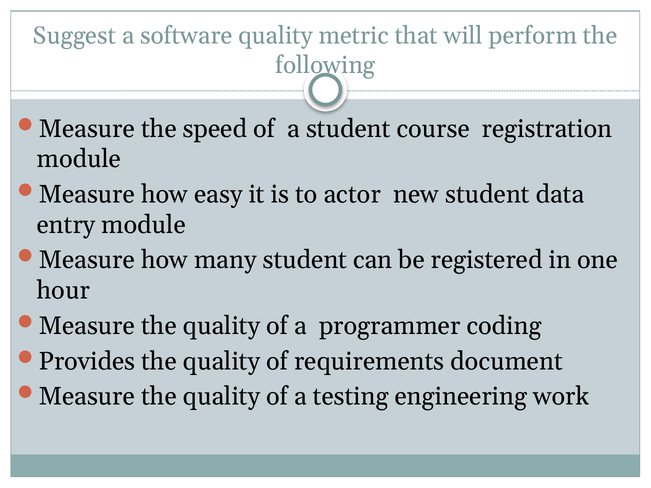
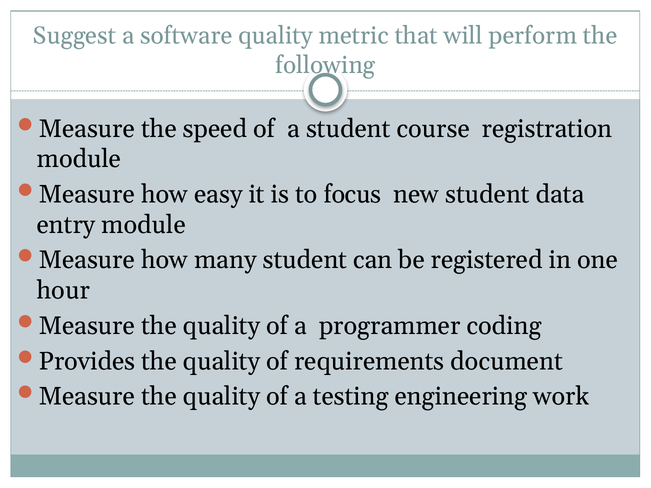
actor: actor -> focus (352, 195)
